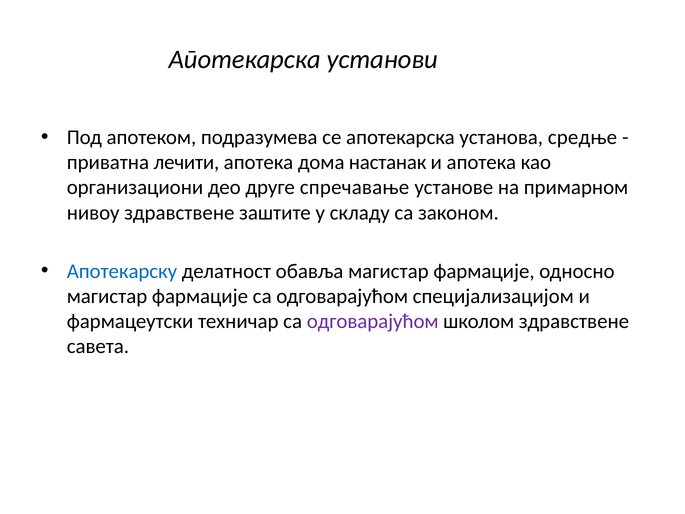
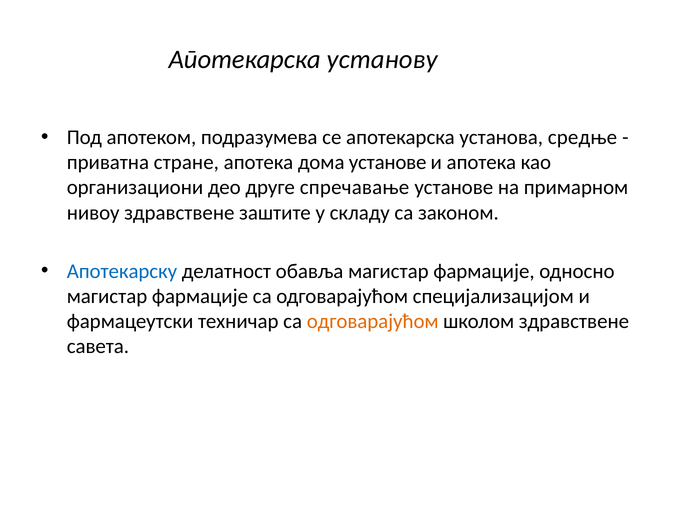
установи: установи -> установу (382, 60)
лечити: лечити -> стране (186, 162)
дома настанак: настанак -> установе (388, 162)
одговарајућом colour: purple -> orange (373, 321)
